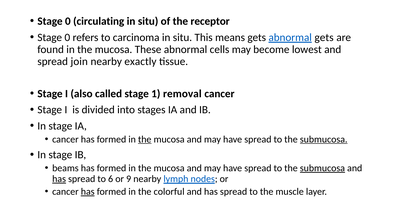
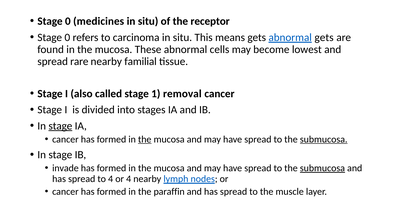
circulating: circulating -> medicines (99, 21)
join: join -> rare (79, 61)
exactly: exactly -> familial (141, 61)
stage underline: none -> present (60, 126)
beams: beams -> invade (65, 168)
has underline: present -> none (59, 179)
to 6: 6 -> 4 (111, 179)
or 9: 9 -> 4 (129, 179)
has underline: present -> none (88, 191)
colorful: colorful -> paraffin (169, 191)
